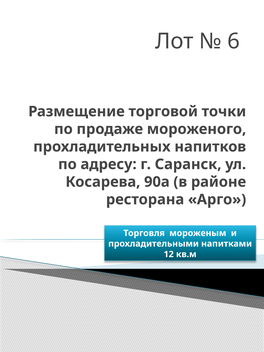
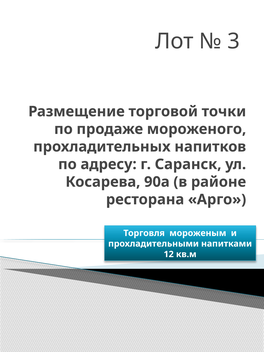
6: 6 -> 3 (234, 41)
